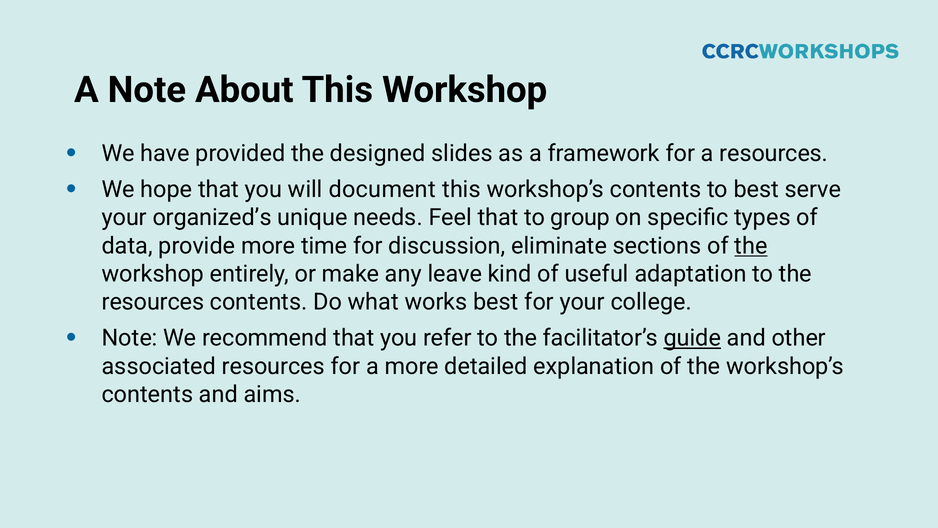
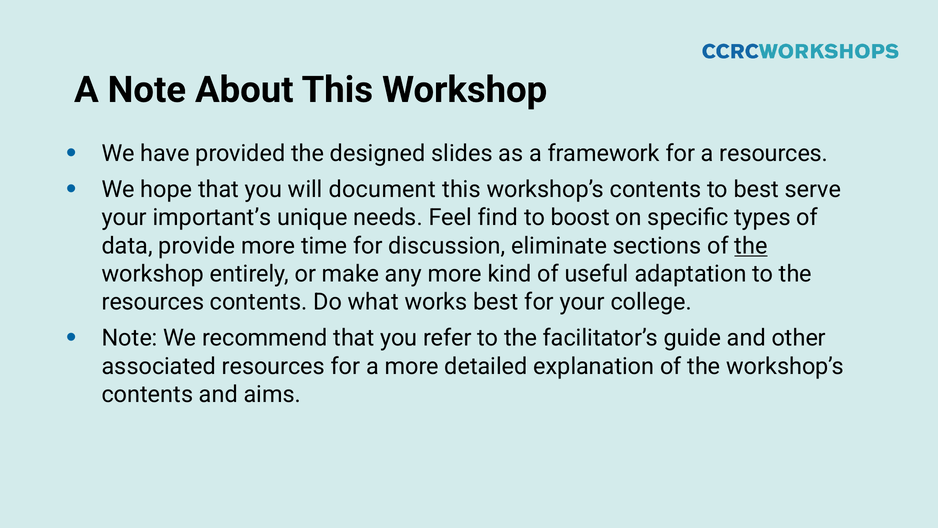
organized’s: organized’s -> important’s (212, 218)
Feel that: that -> find (498, 218)
group: group -> boost (580, 218)
any leave: leave -> more (455, 274)
guide underline: present -> none (692, 338)
